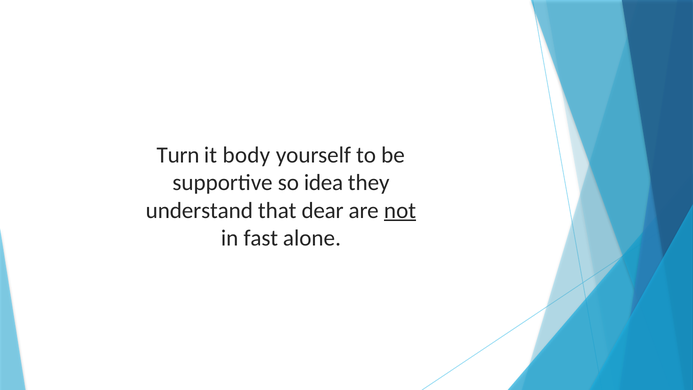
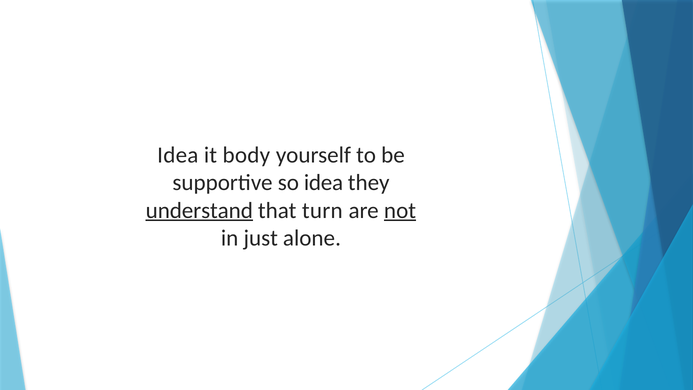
Turn: Turn -> Idea (178, 155)
understand underline: none -> present (199, 210)
dear: dear -> turn (322, 210)
fast: fast -> just (261, 238)
